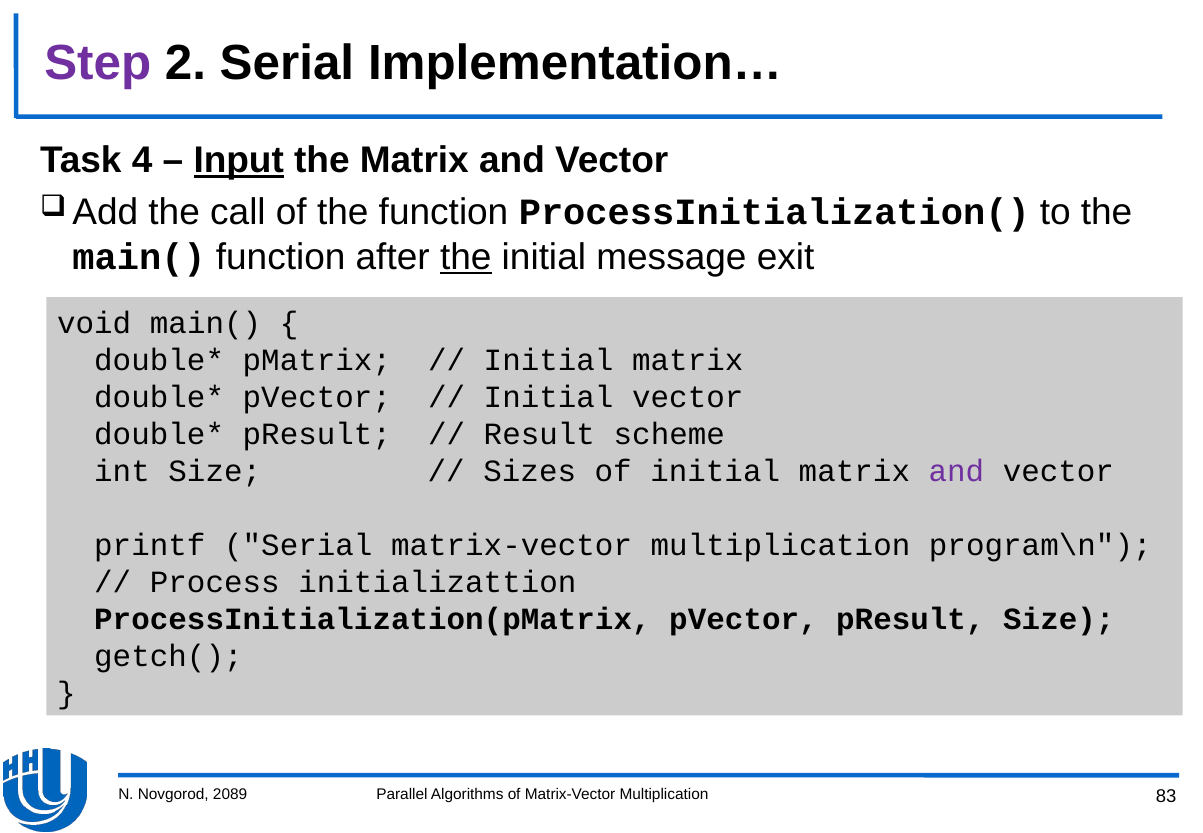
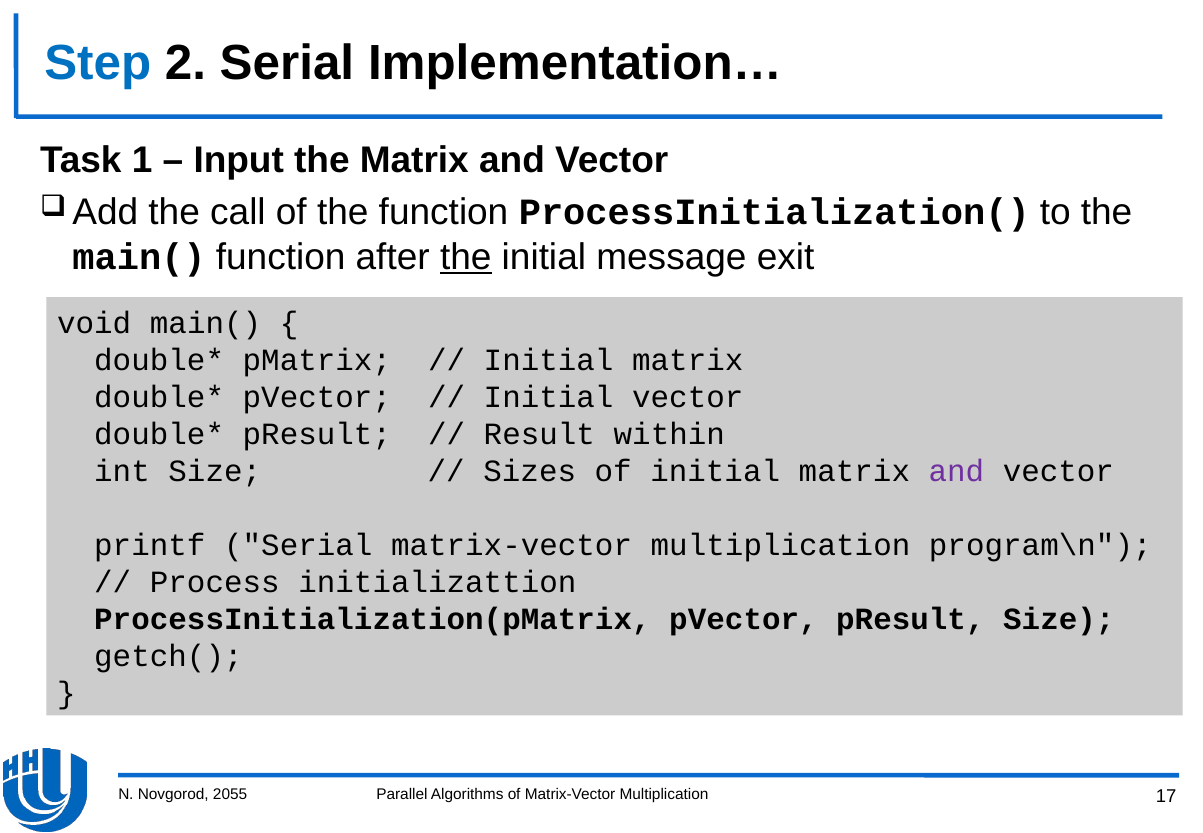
Step colour: purple -> blue (98, 63)
4: 4 -> 1 (142, 161)
Input underline: present -> none (239, 161)
scheme: scheme -> within (669, 434)
2089: 2089 -> 2055 (230, 794)
83: 83 -> 17 (1166, 796)
